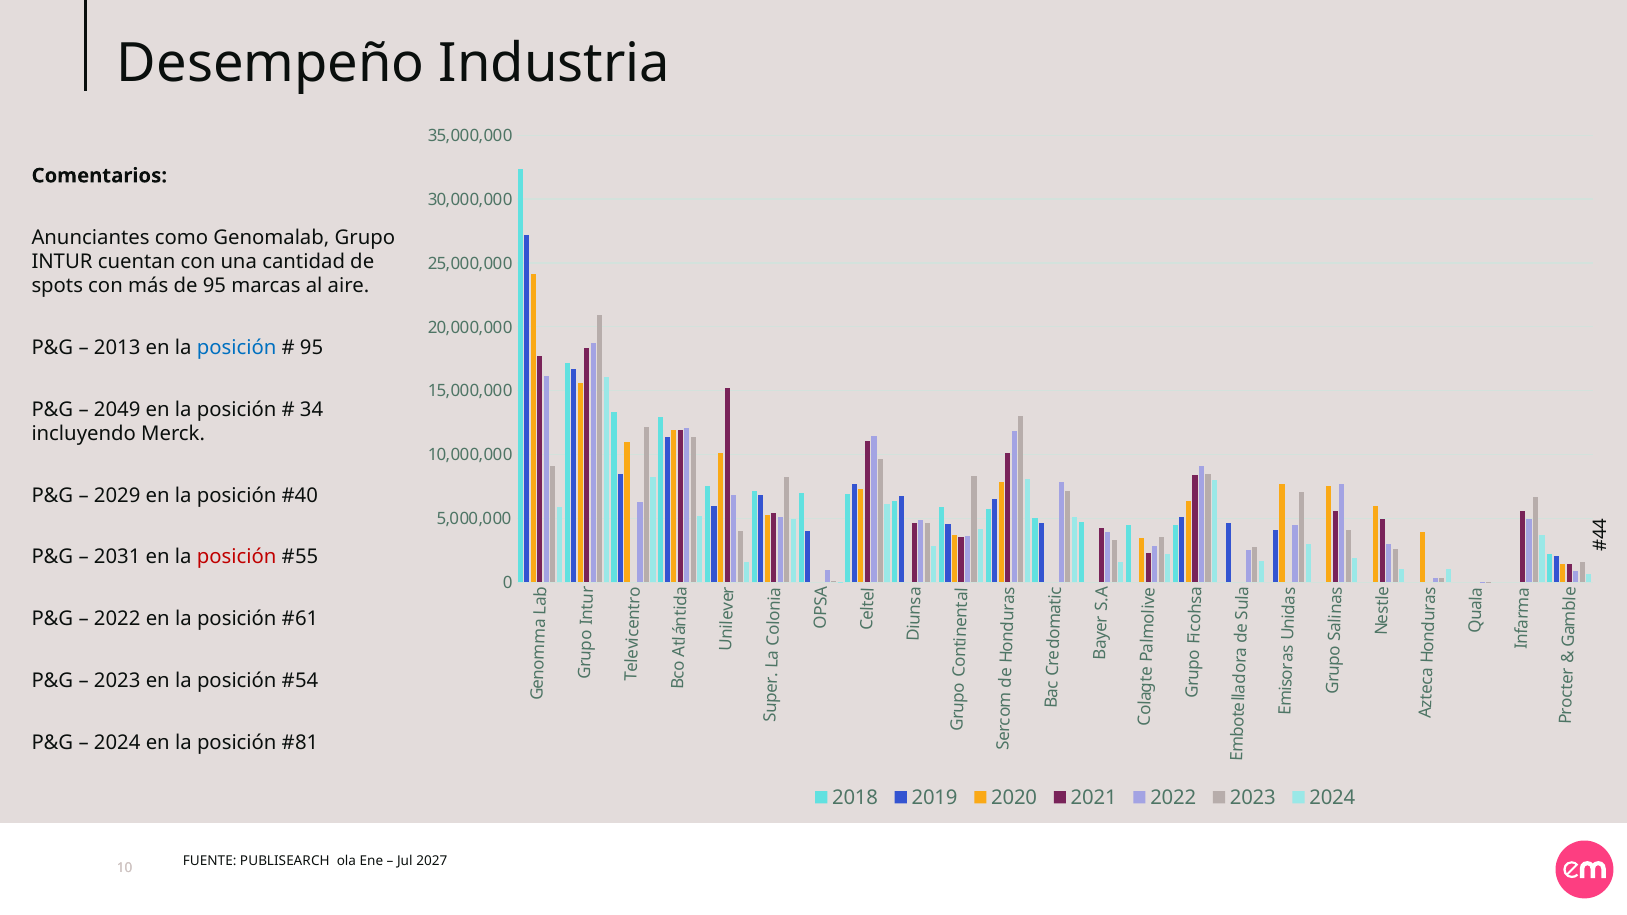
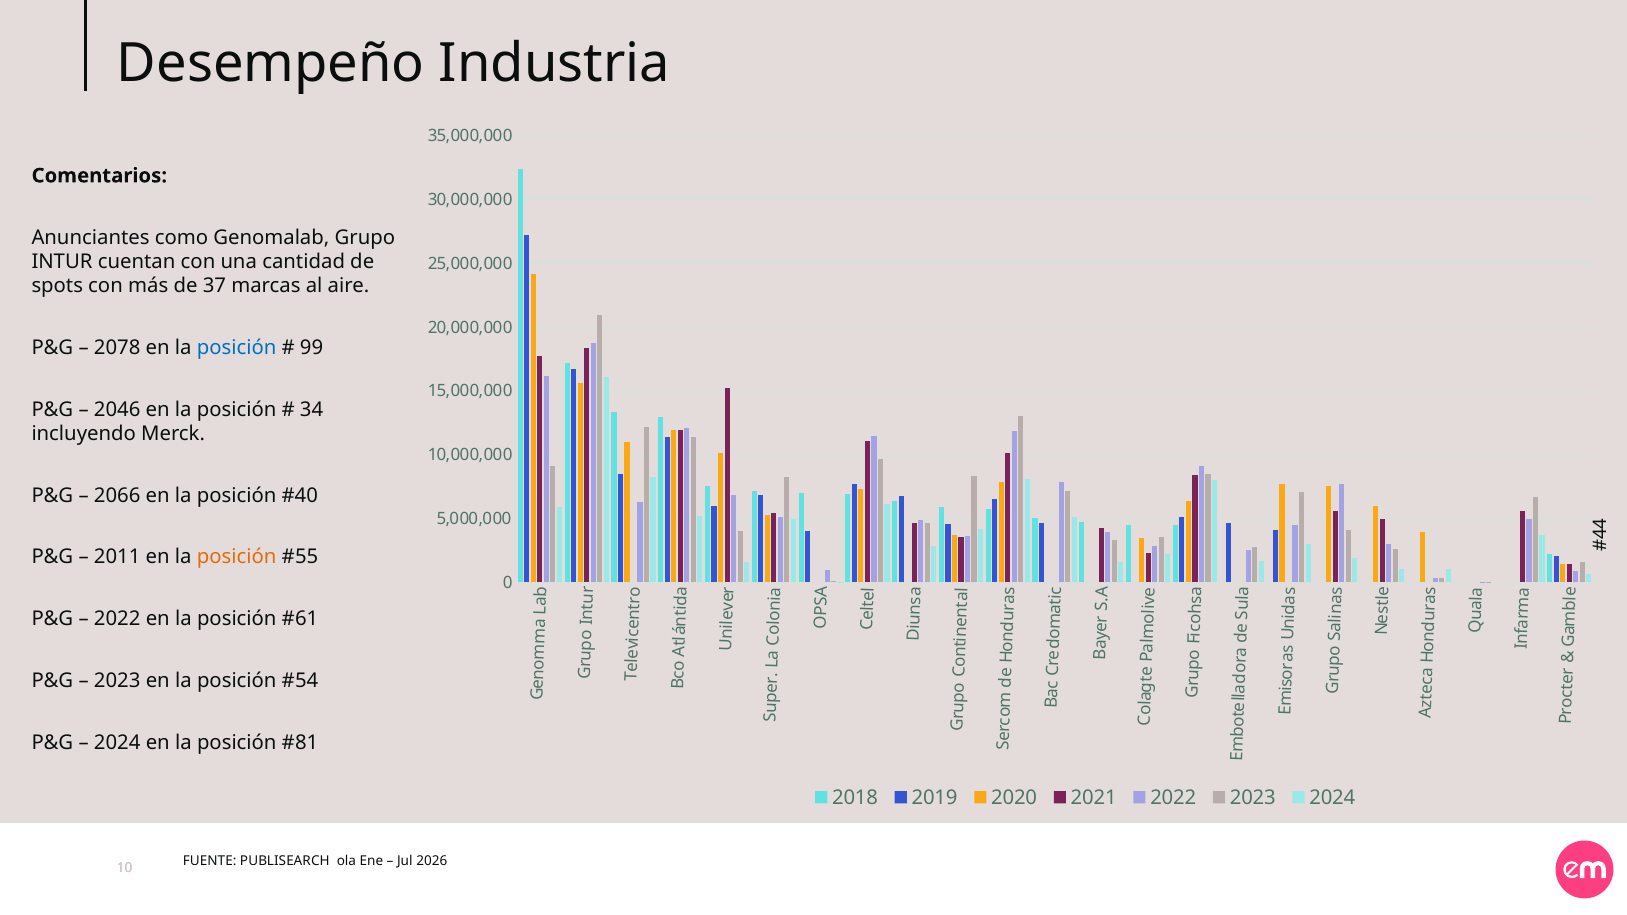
de 95: 95 -> 37 (214, 286)
2013: 2013 -> 2078 (117, 348)
95: 95 -> 99 (312, 348)
2049: 2049 -> 2046 (117, 410)
2029: 2029 -> 2066 (117, 496)
2031: 2031 -> 2011 (117, 557)
posición colour: red -> orange (237, 557)
2027: 2027 -> 2026 (432, 862)
